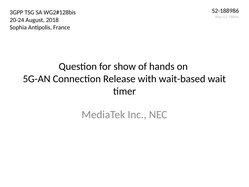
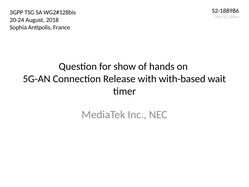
wait-based: wait-based -> with-based (182, 79)
